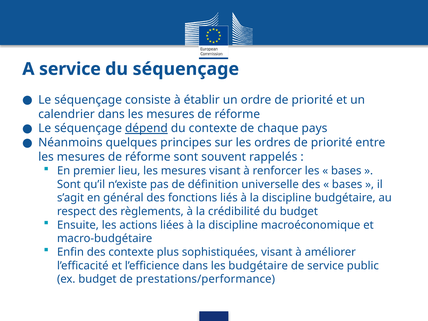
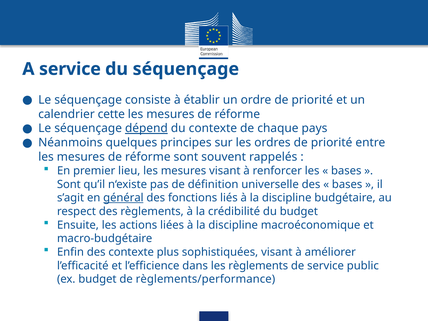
calendrier dans: dans -> cette (111, 114)
général underline: none -> present (123, 198)
les budgétaire: budgétaire -> règlements (258, 266)
prestations/performance: prestations/performance -> règlements/performance (205, 279)
